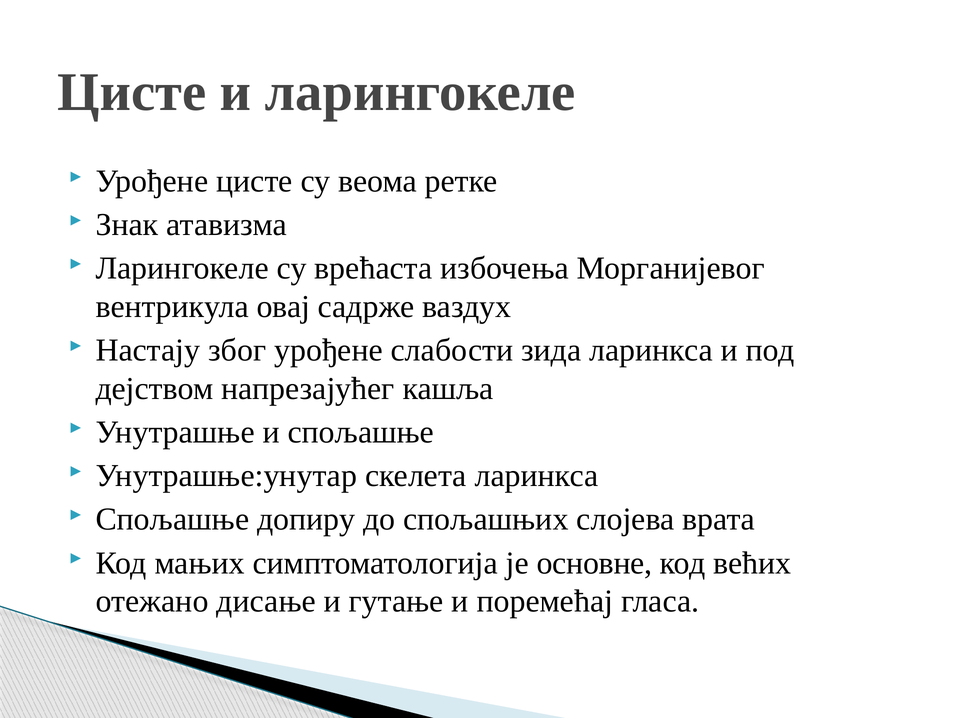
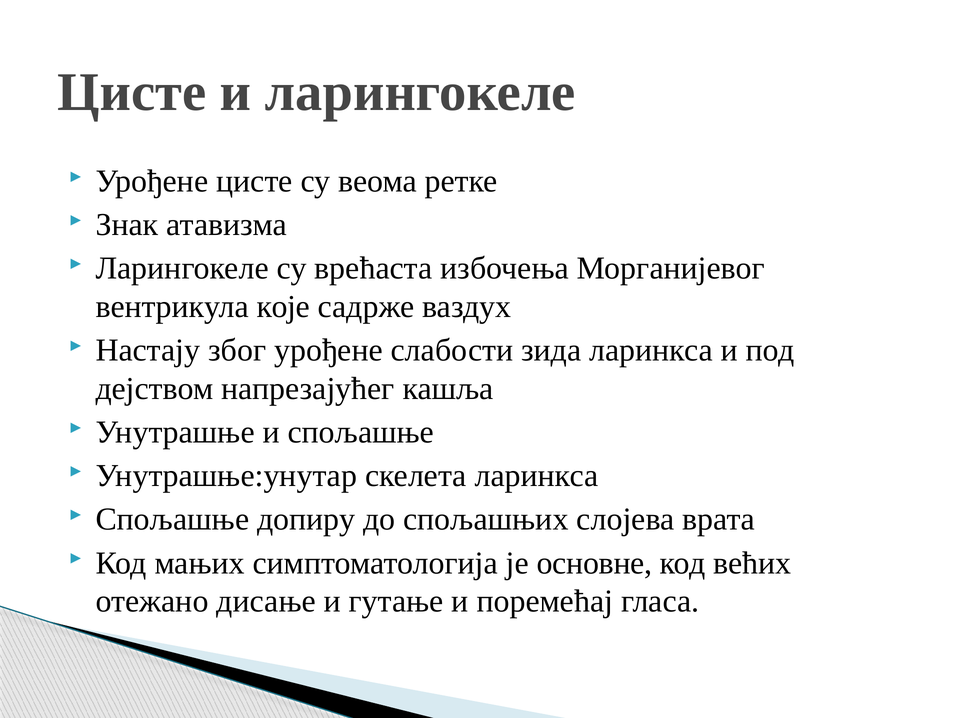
овај: овај -> које (283, 307)
